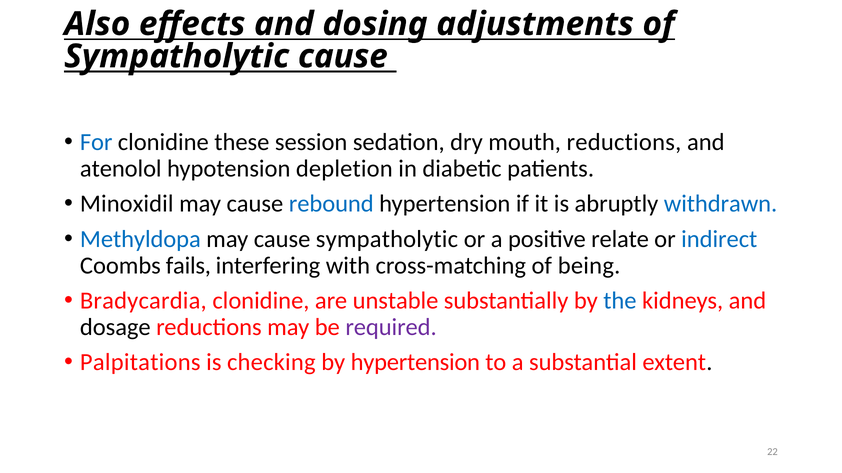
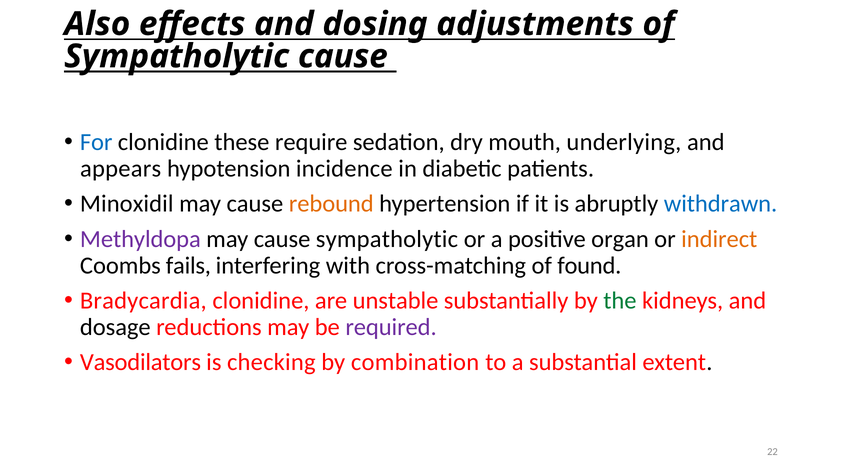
session: session -> require (311, 142)
mouth reductions: reductions -> underlying (624, 142)
atenolol: atenolol -> appears (121, 169)
depletion: depletion -> incidence (344, 169)
rebound colour: blue -> orange (331, 204)
Methyldopa colour: blue -> purple (140, 239)
relate: relate -> organ (620, 239)
indirect colour: blue -> orange (719, 239)
being: being -> found (589, 266)
the colour: blue -> green (620, 301)
Palpitations: Palpitations -> Vasodilators (140, 363)
by hypertension: hypertension -> combination (415, 363)
